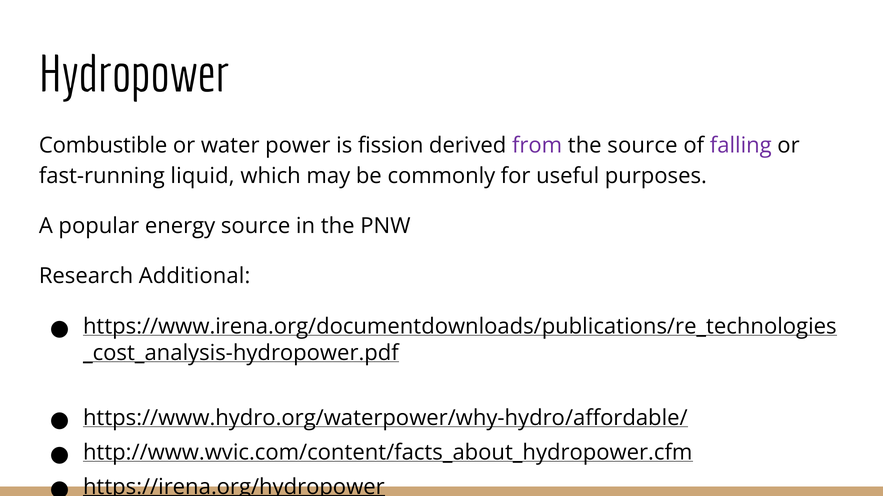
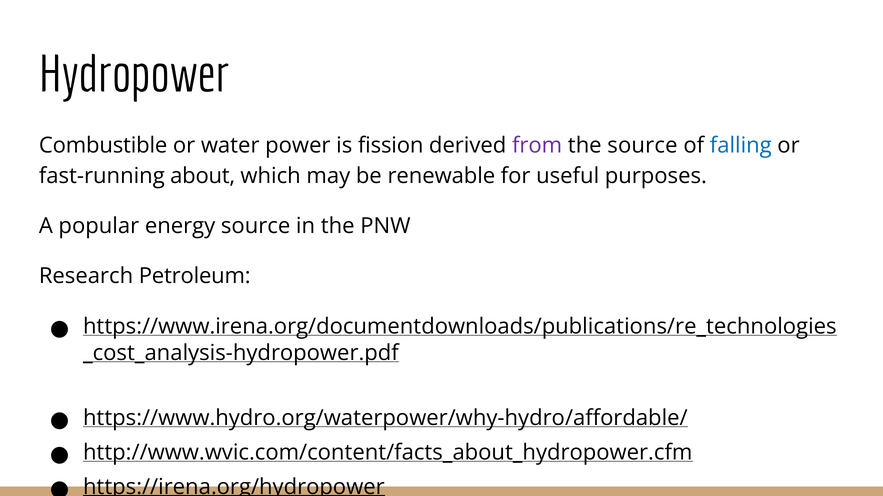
falling colour: purple -> blue (741, 146)
liquid: liquid -> about (203, 176)
commonly: commonly -> renewable (441, 176)
Additional: Additional -> Petroleum (195, 276)
